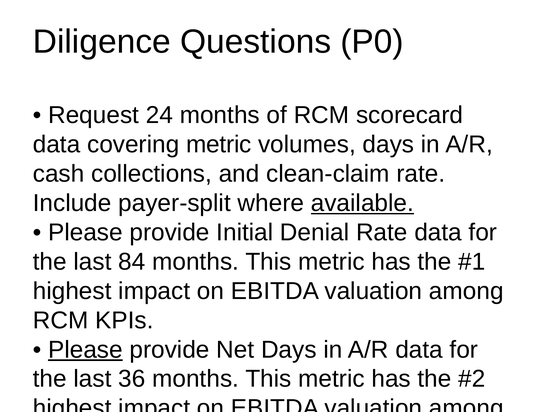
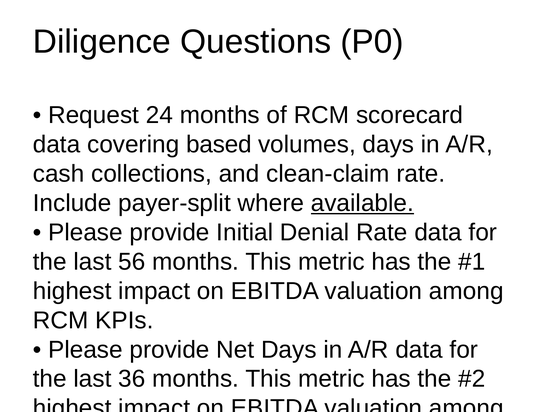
covering metric: metric -> based (219, 144)
84: 84 -> 56 (132, 262)
Please underline: present -> none (85, 349)
